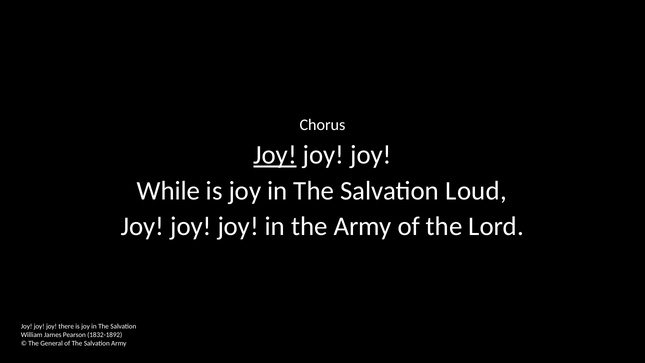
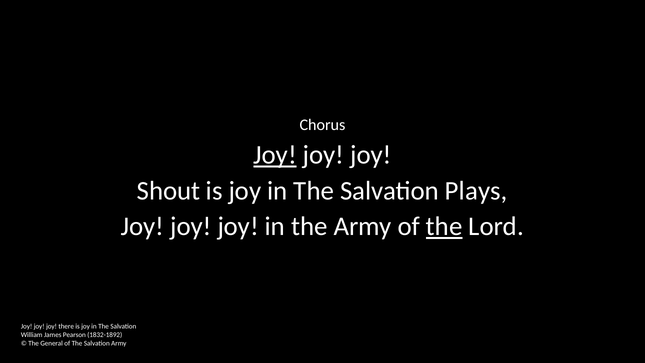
While: While -> Shout (168, 191)
Loud: Loud -> Plays (476, 191)
the underline: none -> present (444, 226)
